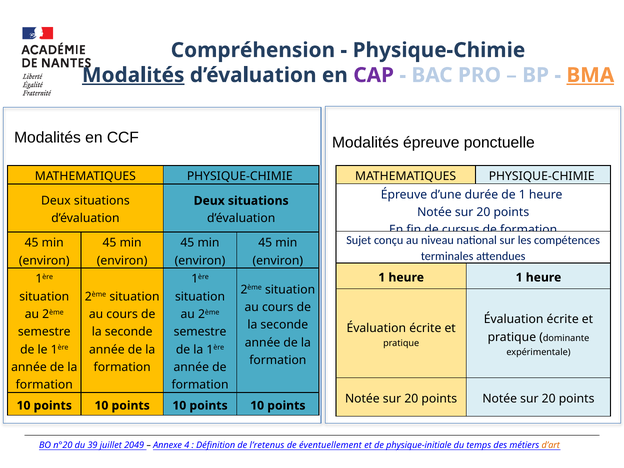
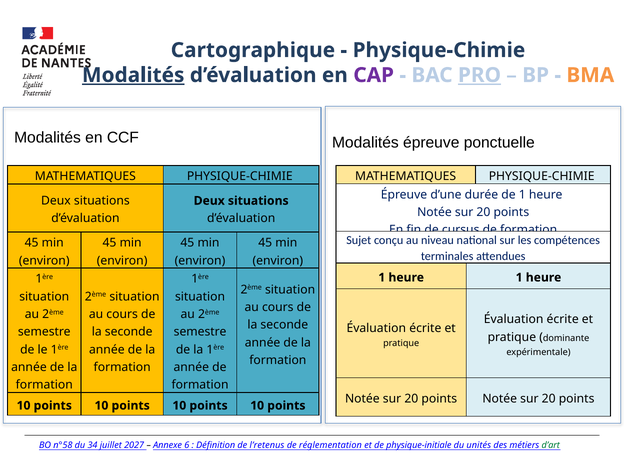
Compréhension: Compréhension -> Cartographique (253, 50)
PRO underline: none -> present (480, 75)
BMA underline: present -> none (590, 75)
n°20: n°20 -> n°58 (63, 445)
39: 39 -> 34 (92, 445)
2049: 2049 -> 2027 (134, 445)
4: 4 -> 6 (187, 445)
éventuellement: éventuellement -> réglementation (330, 445)
temps: temps -> unités (479, 445)
d’art colour: orange -> green (551, 445)
